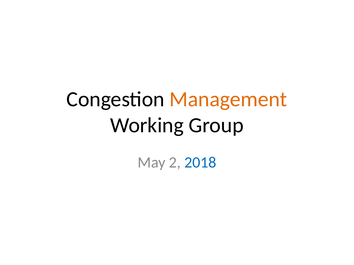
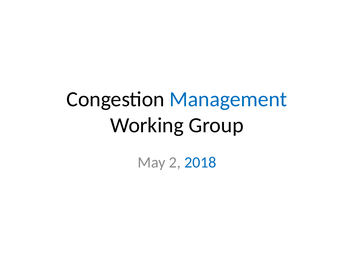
Management colour: orange -> blue (228, 99)
